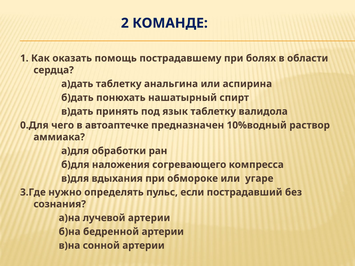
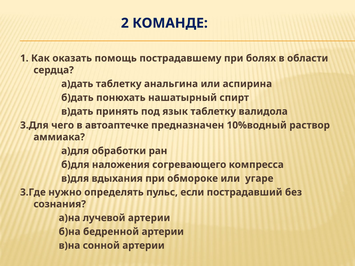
0.Для: 0.Для -> 3.Для (34, 125)
